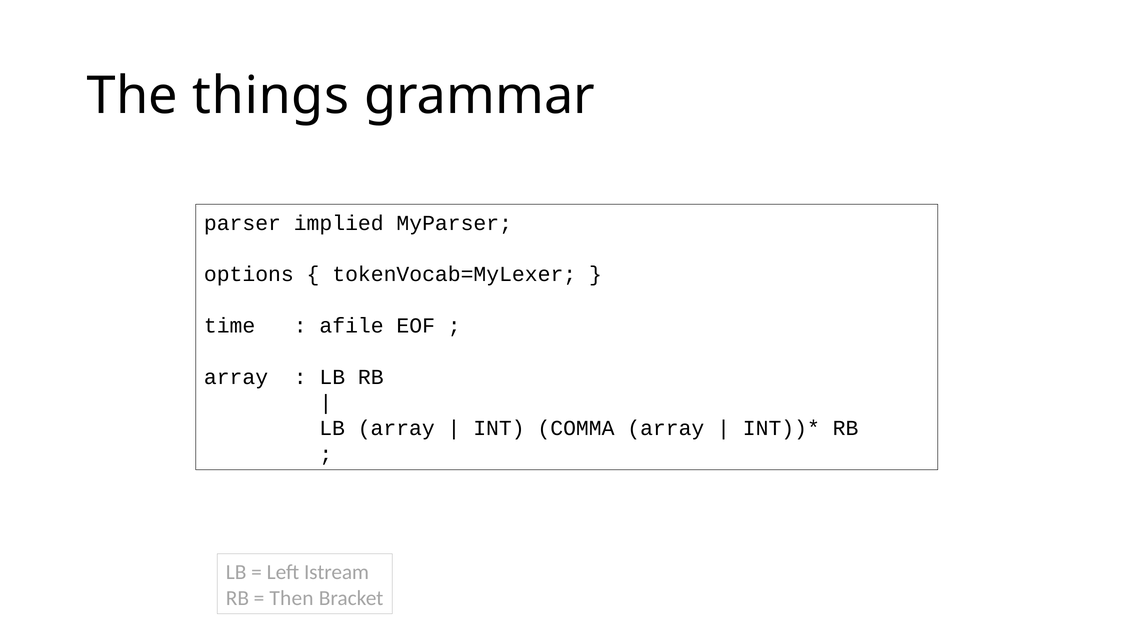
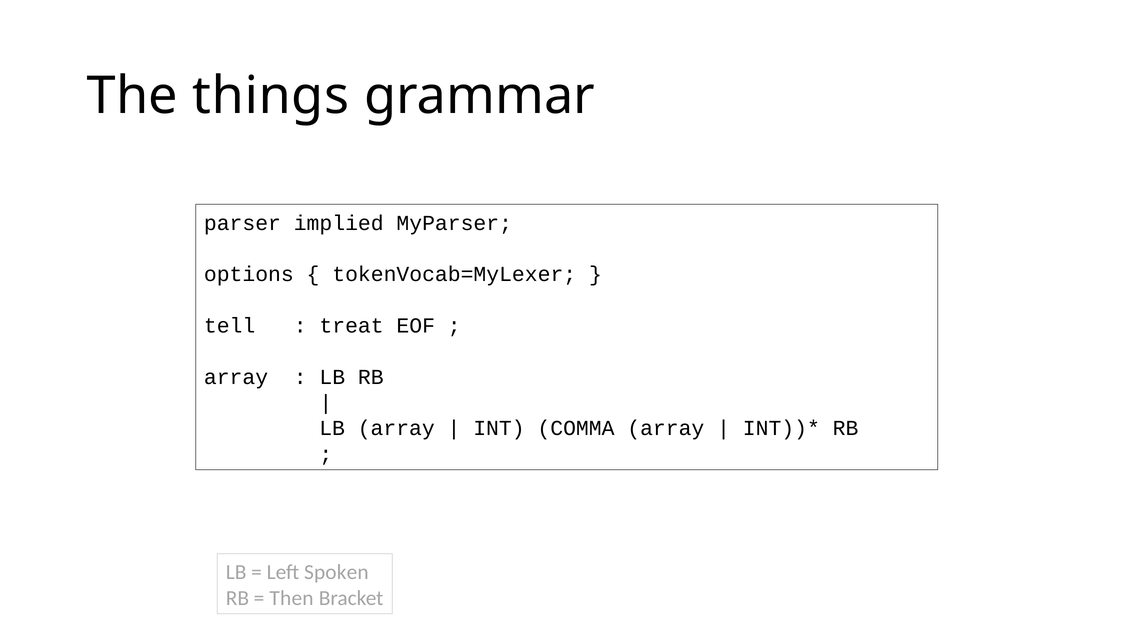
time: time -> tell (230, 326)
afile: afile -> treat (352, 326)
Istream: Istream -> Spoken (336, 572)
